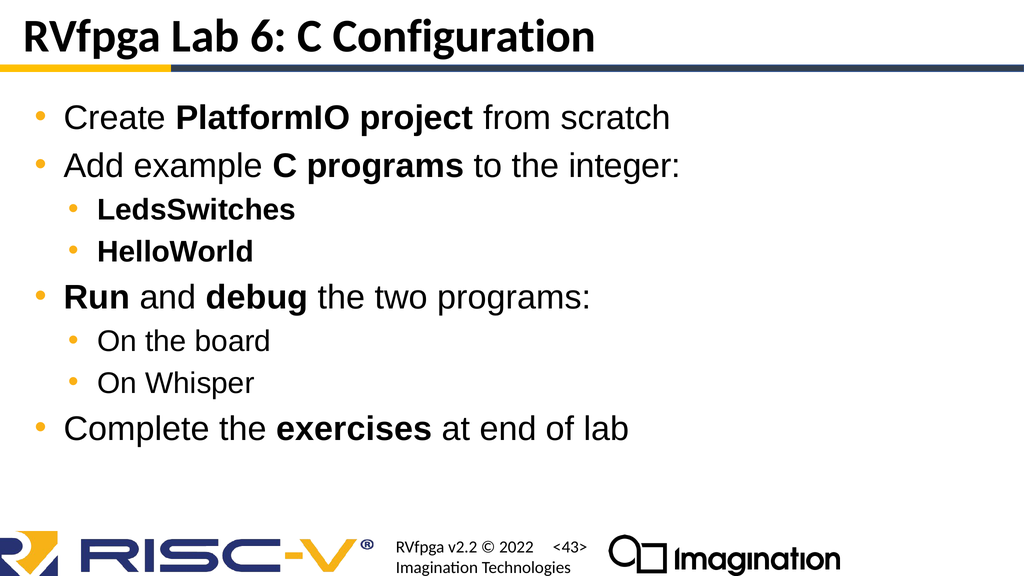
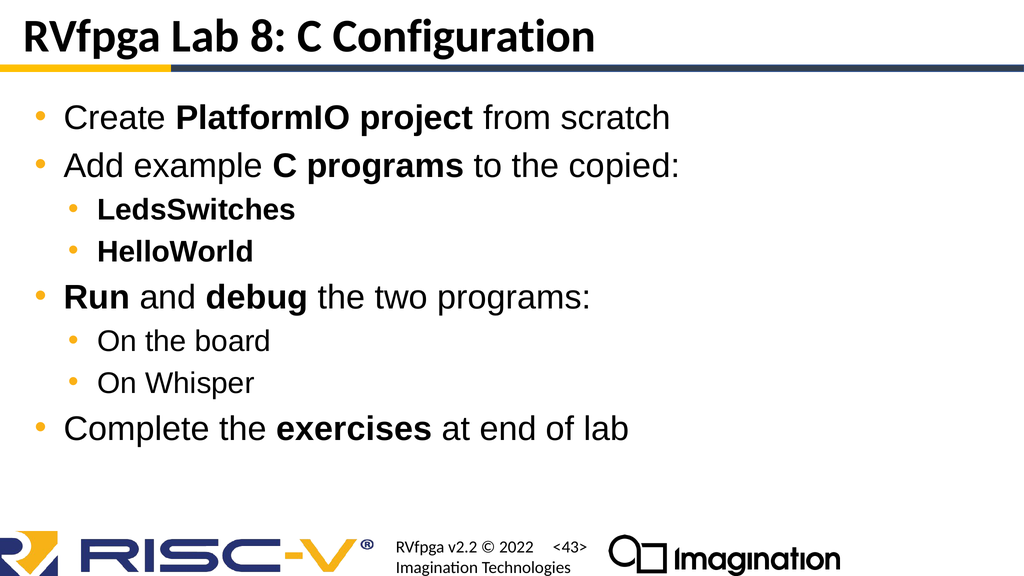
6: 6 -> 8 (269, 36)
integer: integer -> copied (624, 166)
